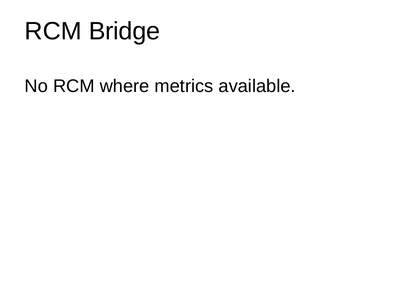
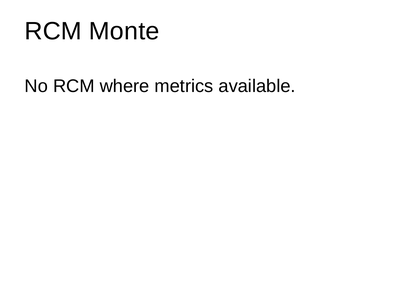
Bridge: Bridge -> Monte (124, 31)
